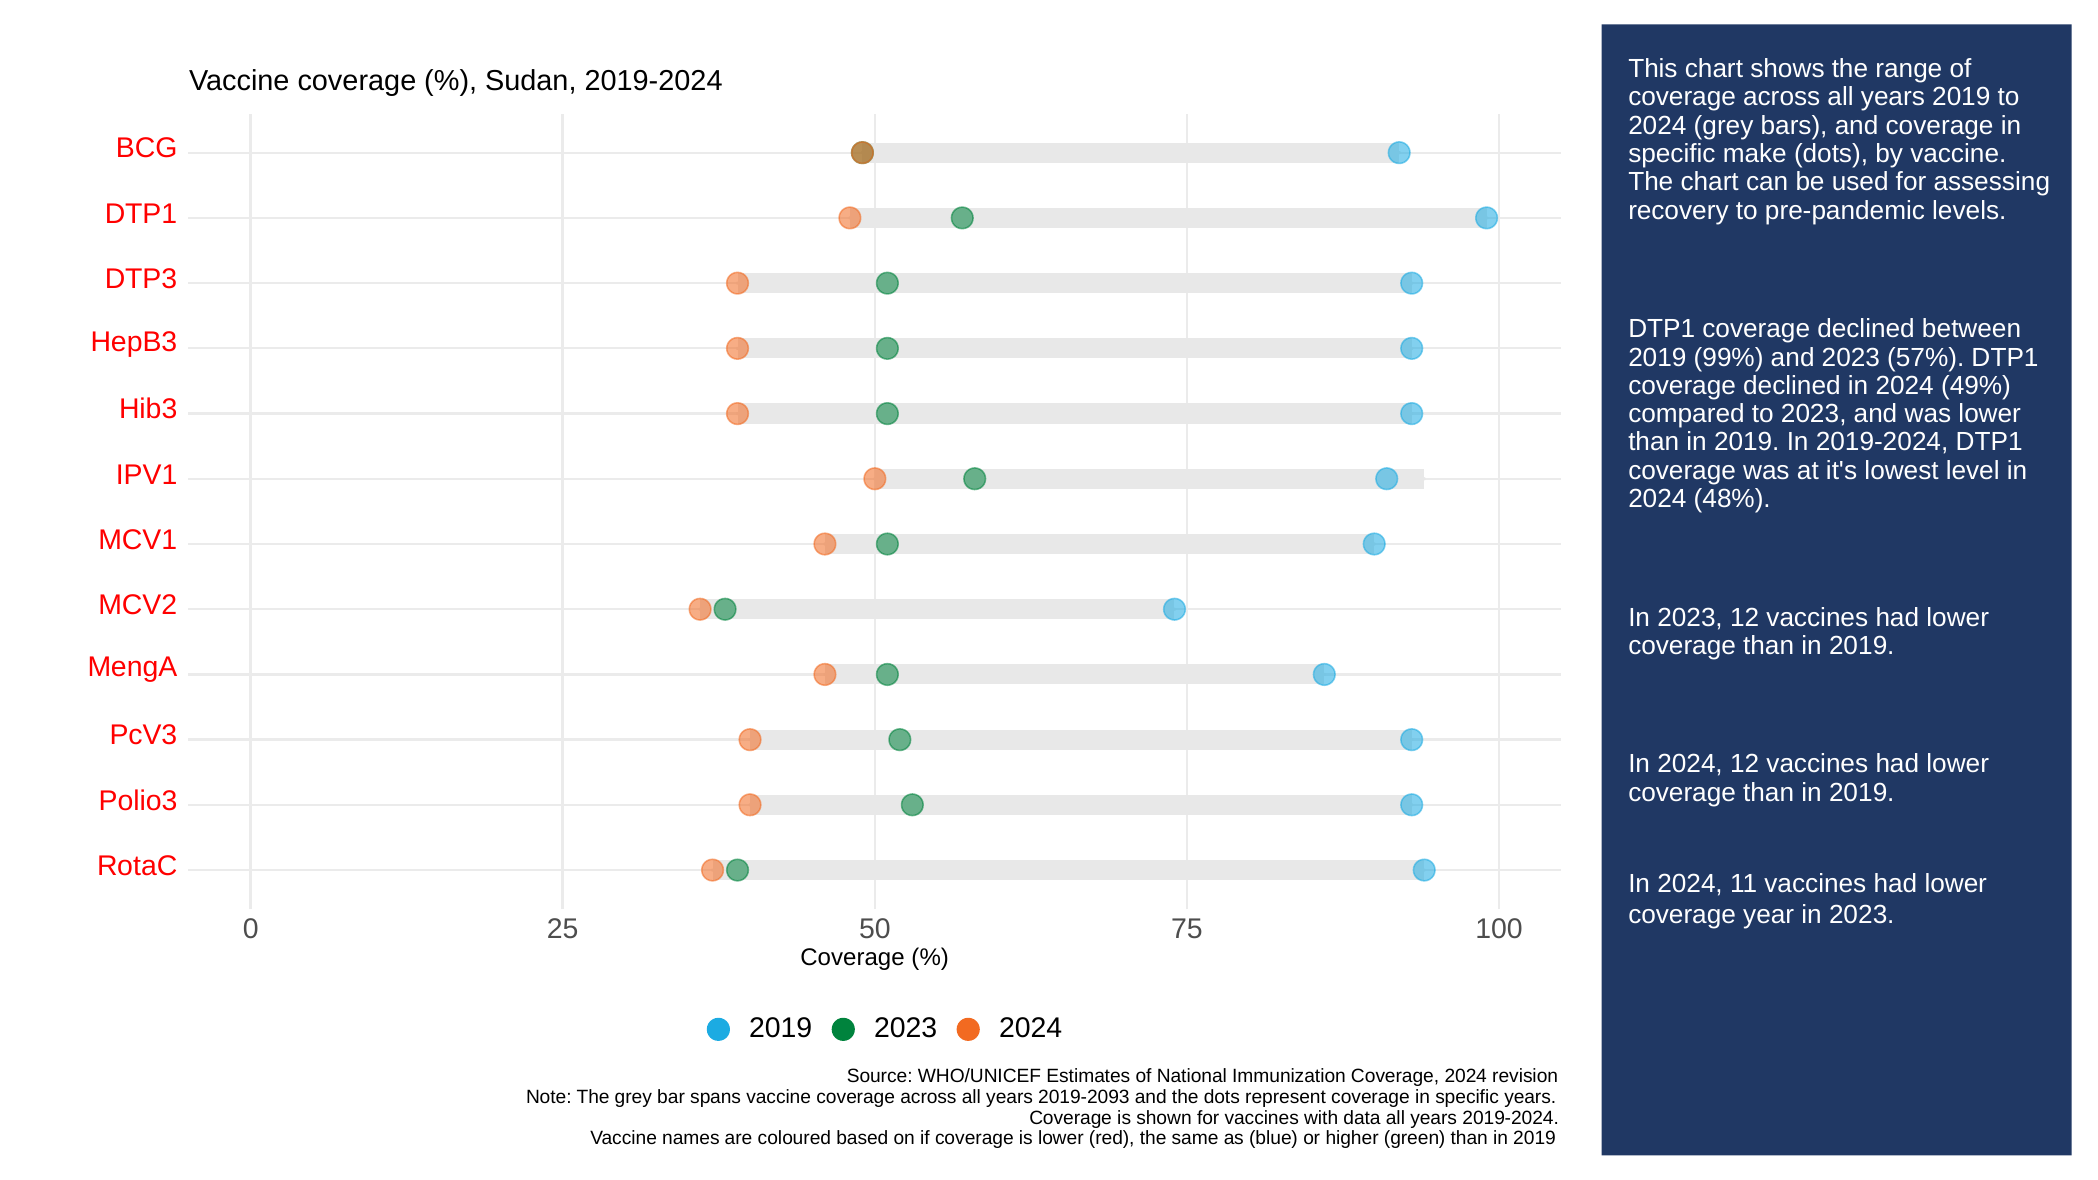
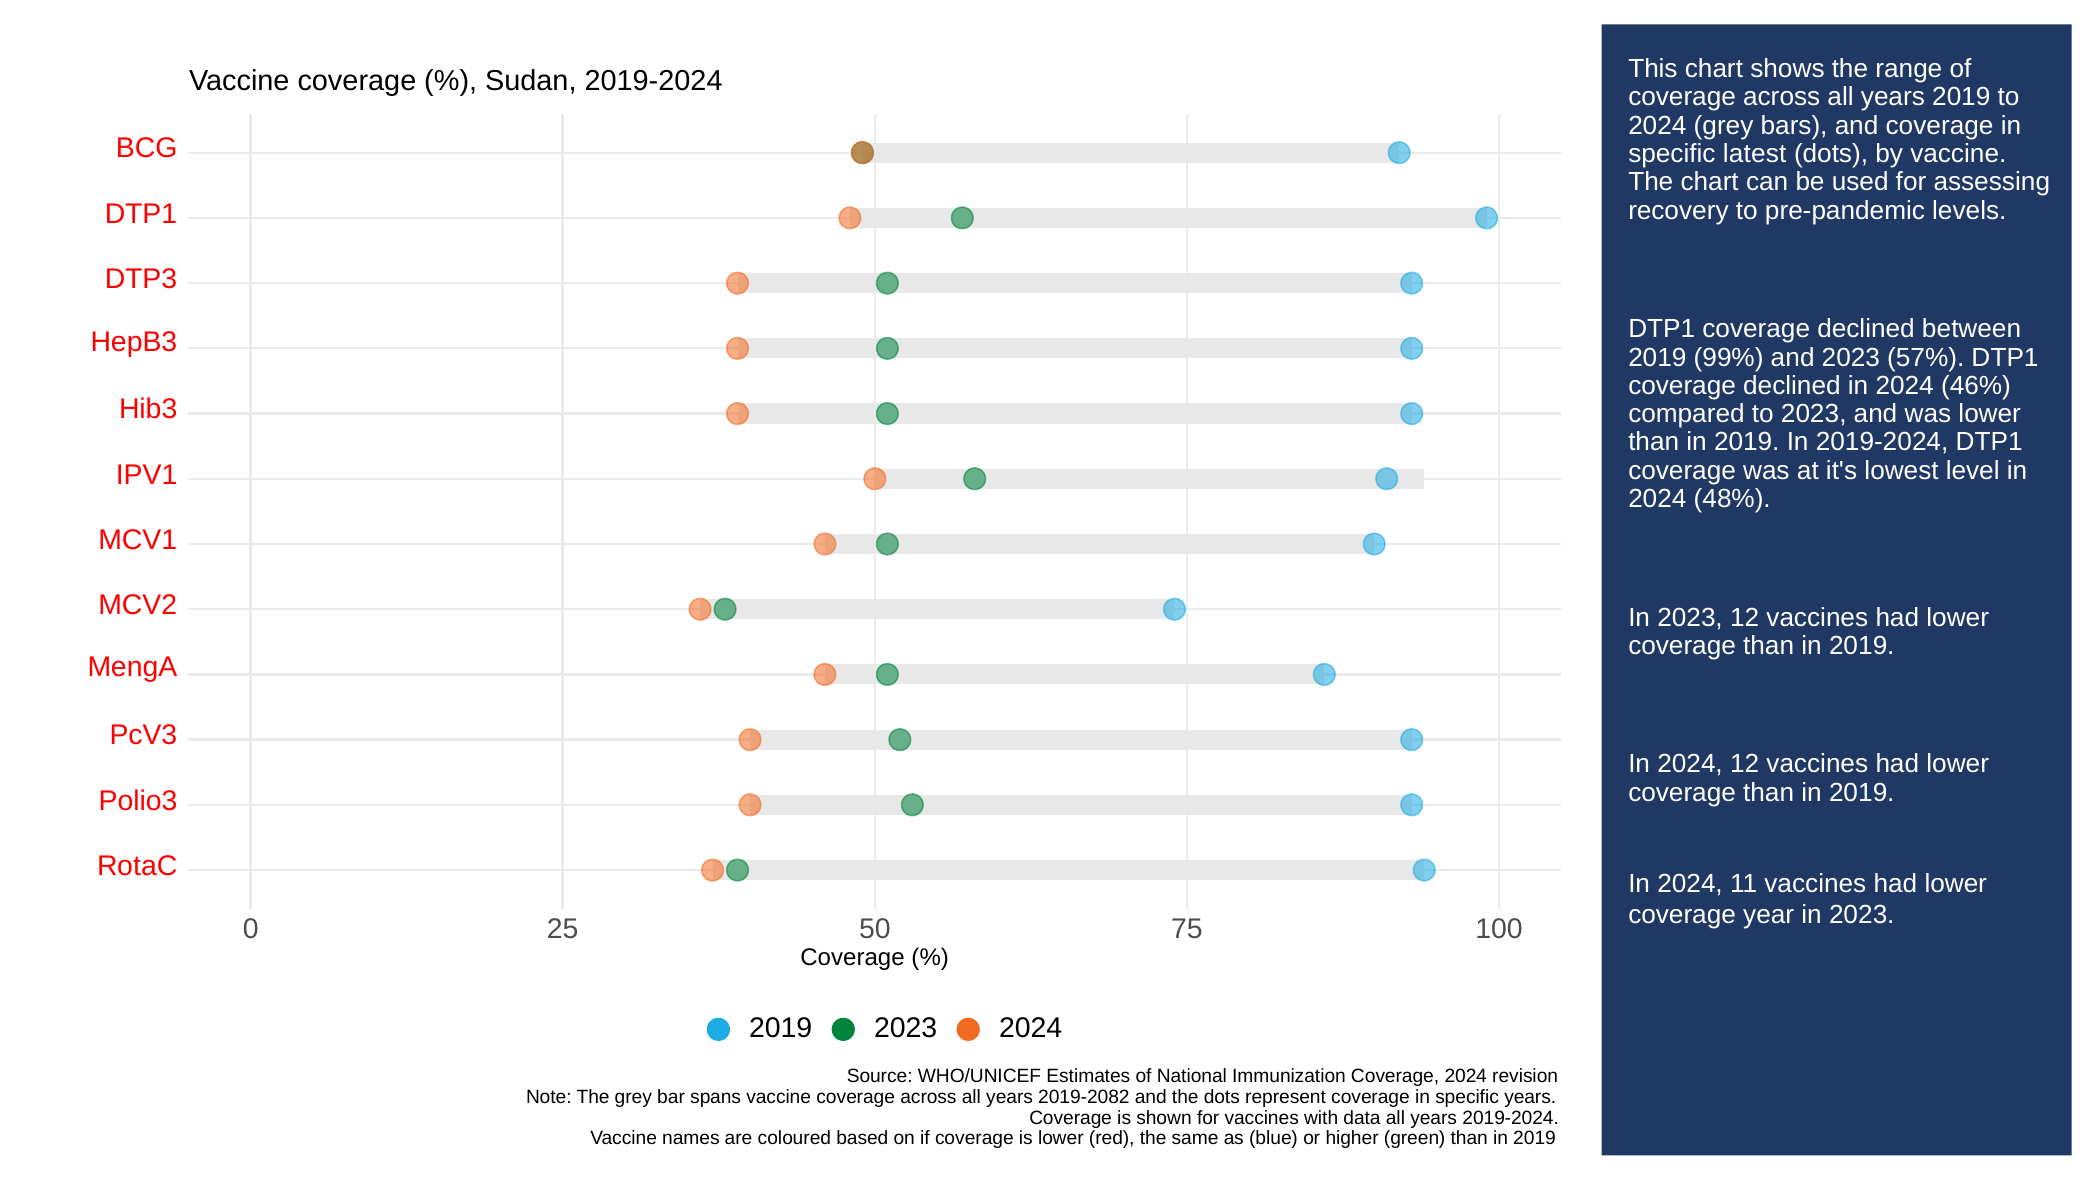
make: make -> latest (1755, 154)
49%: 49% -> 46% (1976, 386)
2019-2093: 2019-2093 -> 2019-2082 (1084, 1097)
